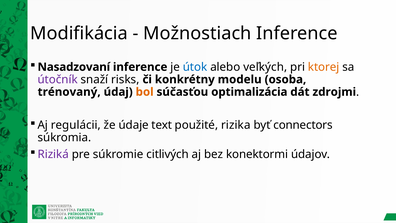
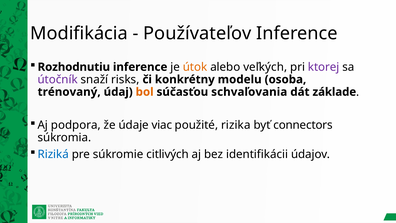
Možnostiach: Možnostiach -> Používateľov (197, 33)
Nasadzovaní: Nasadzovaní -> Rozhodnutiu (74, 67)
útok colour: blue -> orange (195, 67)
ktorej colour: orange -> purple (324, 67)
optimalizácia: optimalizácia -> schvaľovania (249, 92)
zdrojmi: zdrojmi -> základe (334, 92)
regulácii: regulácii -> podpora (76, 125)
text: text -> viac (162, 125)
Riziká colour: purple -> blue (53, 154)
konektormi: konektormi -> identifikácii (257, 154)
